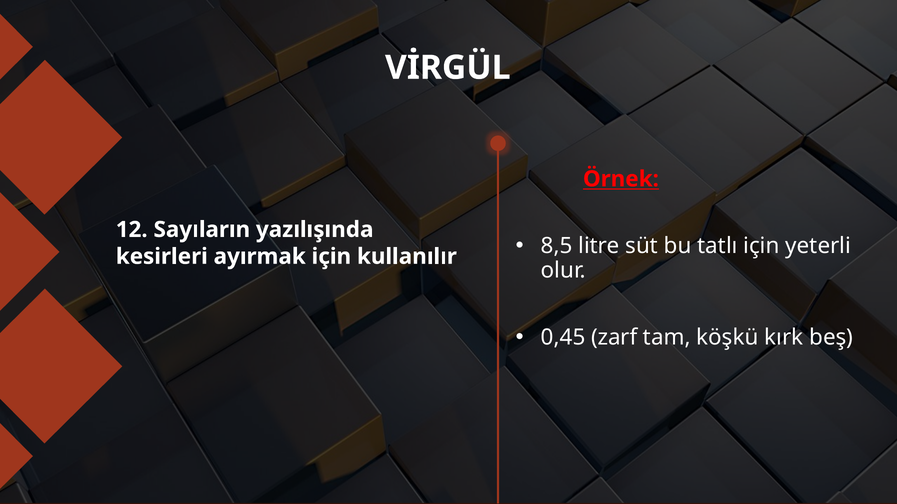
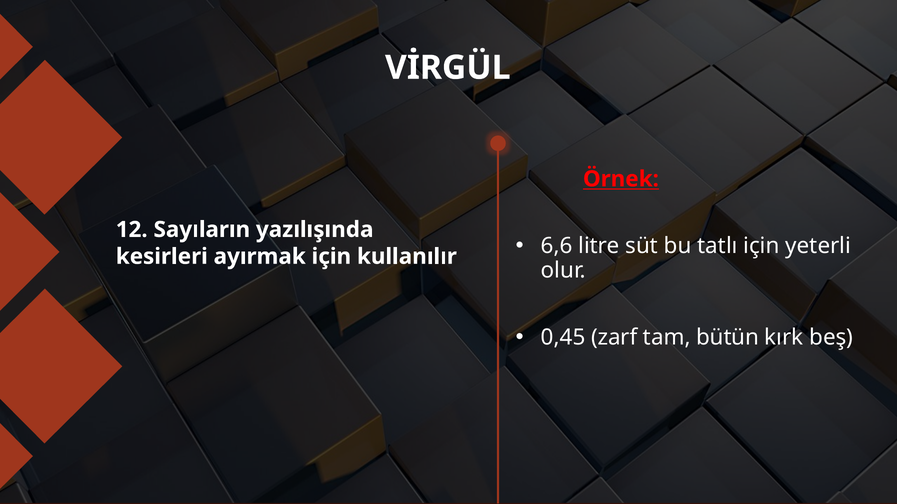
8,5: 8,5 -> 6,6 (557, 246)
köşkü: köşkü -> bütün (728, 338)
